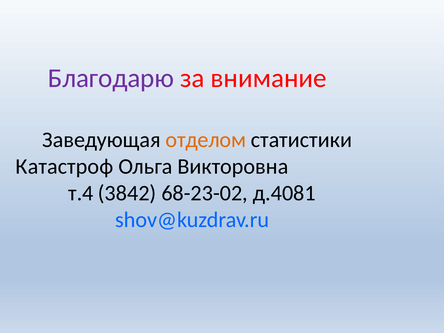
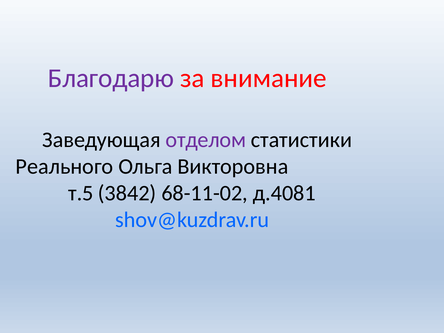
отделом colour: orange -> purple (206, 140)
Катастроф: Катастроф -> Реального (64, 167)
т.4: т.4 -> т.5 (81, 193)
68-23-02: 68-23-02 -> 68-11-02 (205, 193)
